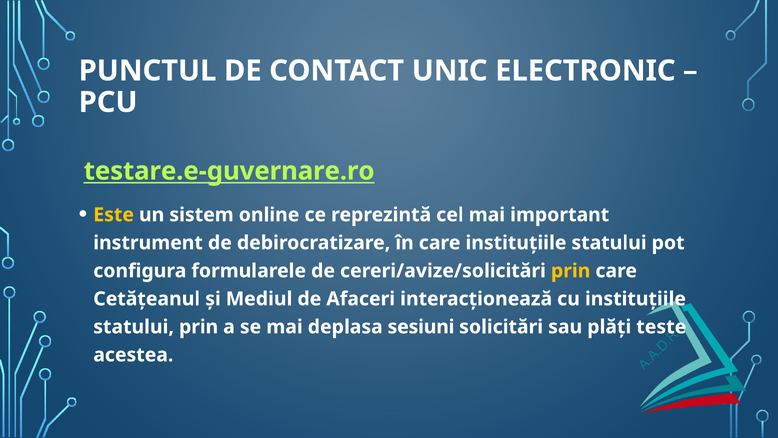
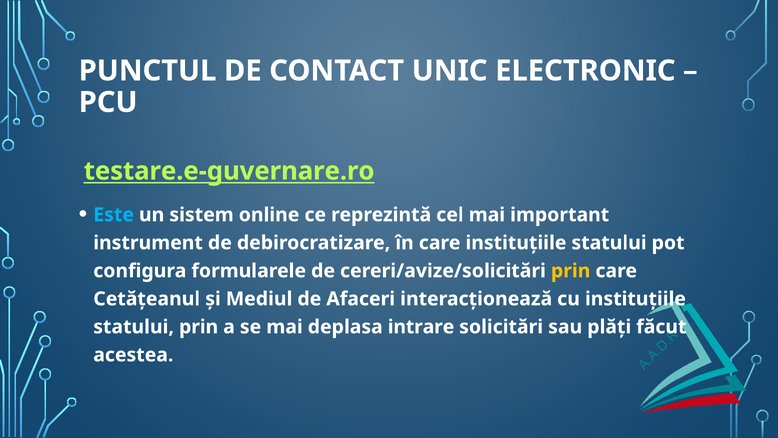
Este colour: yellow -> light blue (114, 215)
sesiuni: sesiuni -> intrare (421, 327)
teste: teste -> făcut (661, 327)
